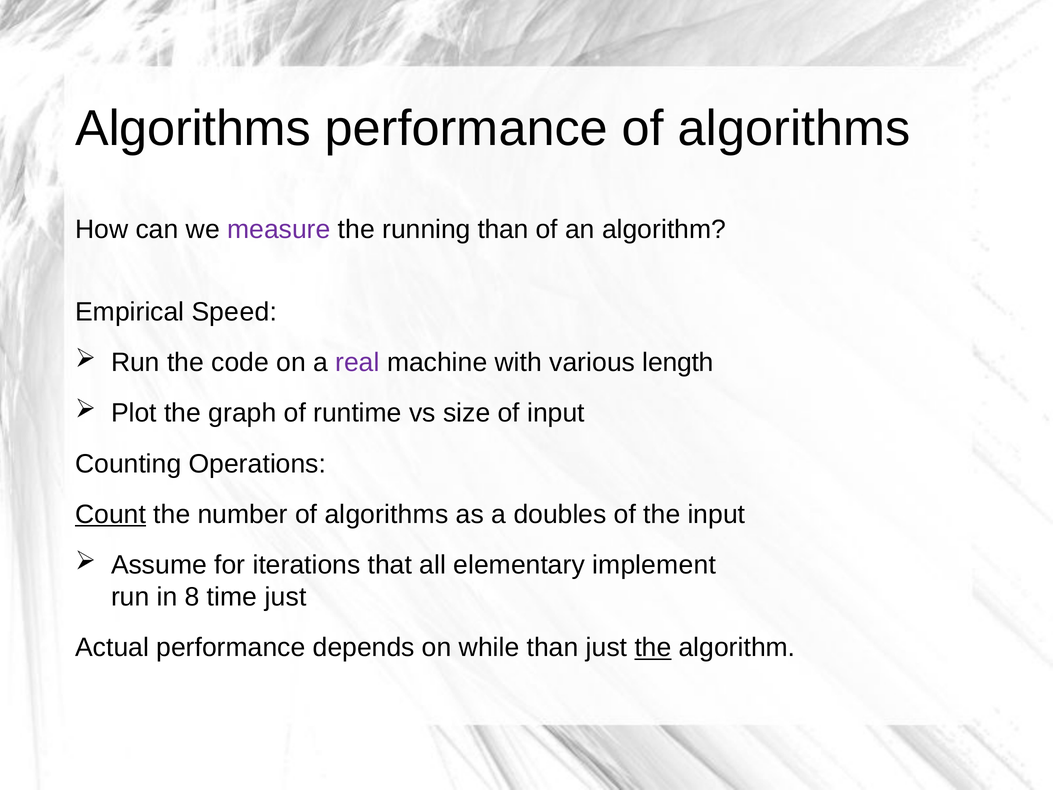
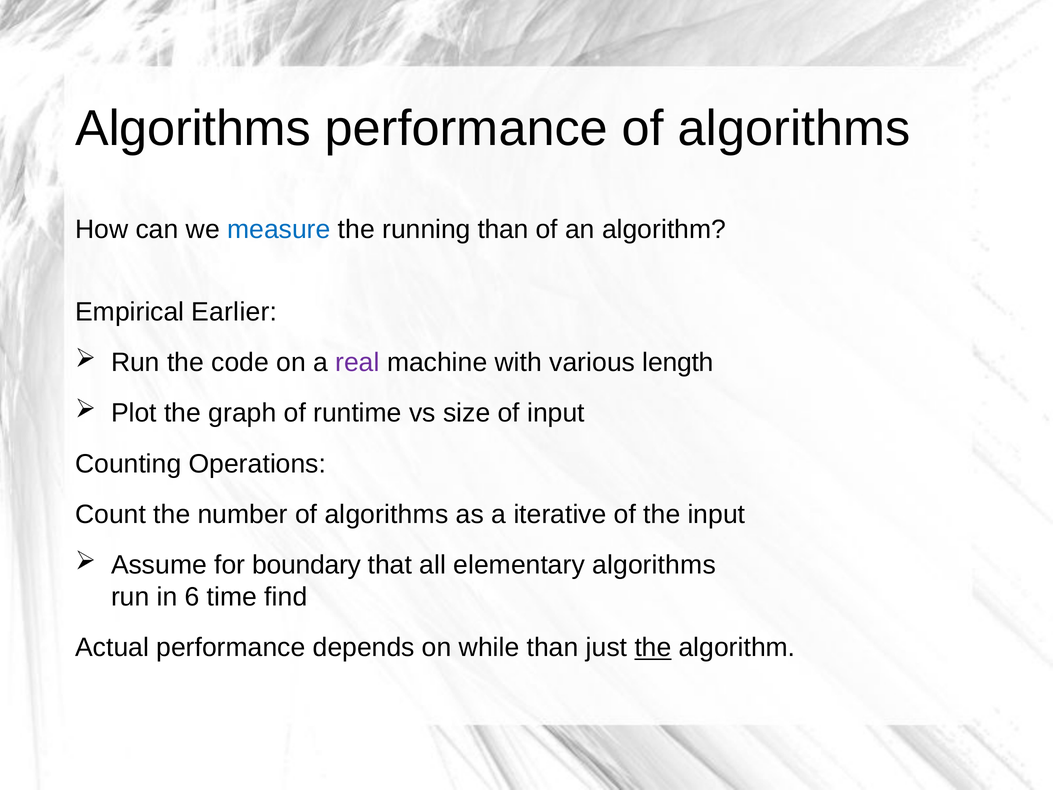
measure colour: purple -> blue (279, 229)
Speed: Speed -> Earlier (234, 312)
Count underline: present -> none (111, 514)
doubles: doubles -> iterative (560, 514)
iterations: iterations -> boundary (307, 565)
elementary implement: implement -> algorithms (654, 565)
8: 8 -> 6 (192, 597)
time just: just -> find (286, 597)
